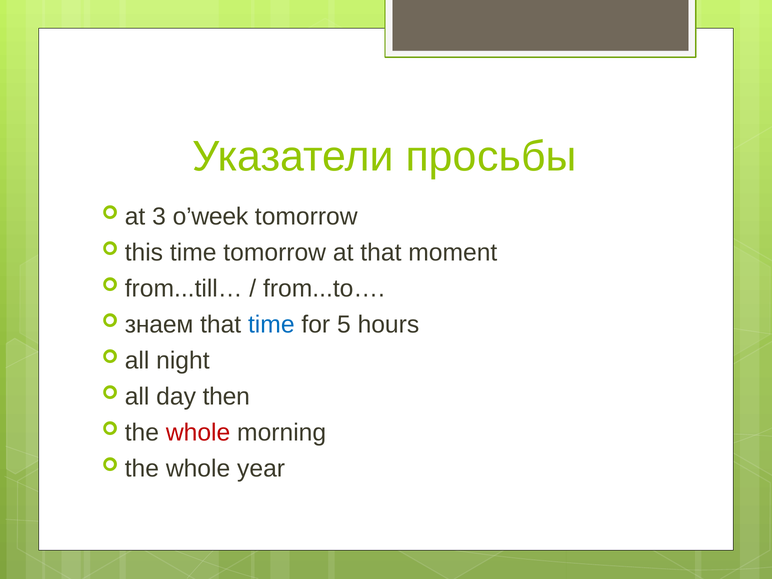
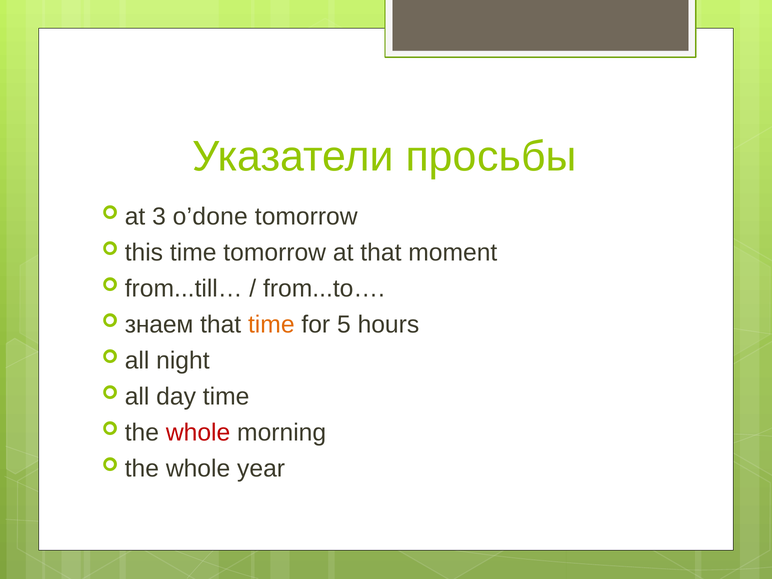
o’week: o’week -> o’done (210, 217)
time colour: blue -> orange (271, 325)
day then: then -> time (226, 397)
